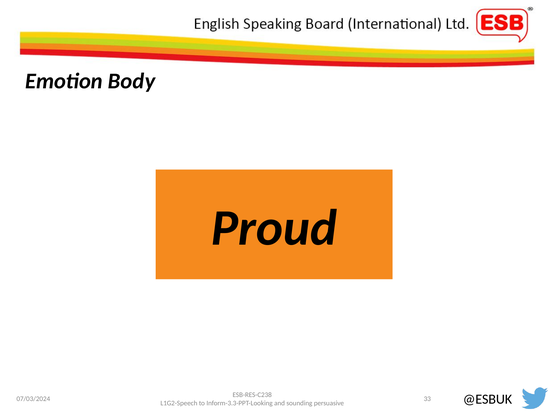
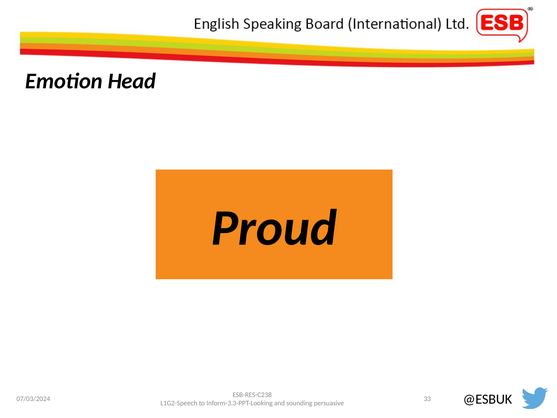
Body: Body -> Head (132, 81)
